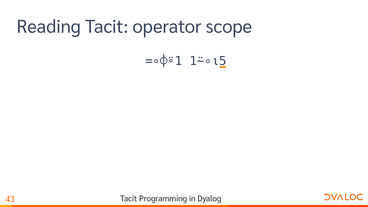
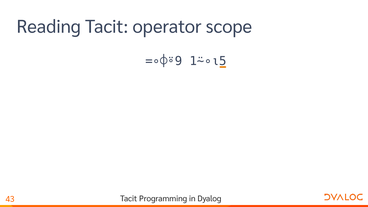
=∘⌽⍤1: =∘⌽⍤1 -> =∘⌽⍤9 (164, 61)
